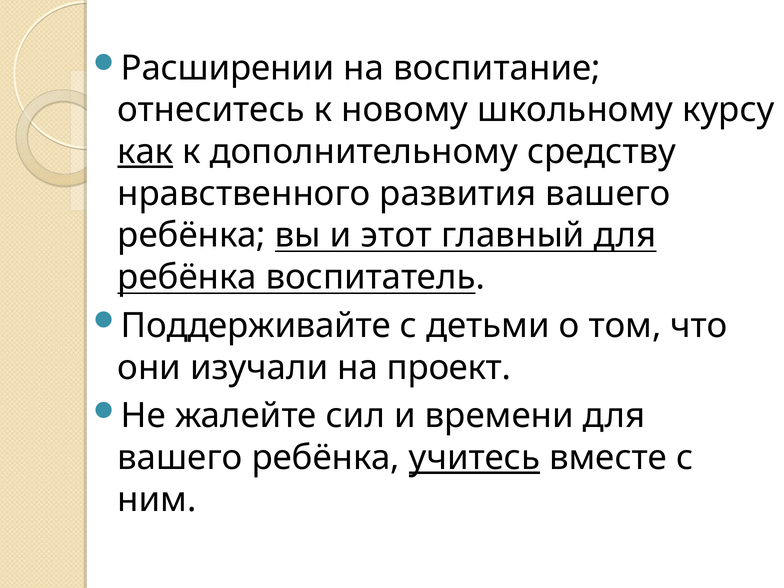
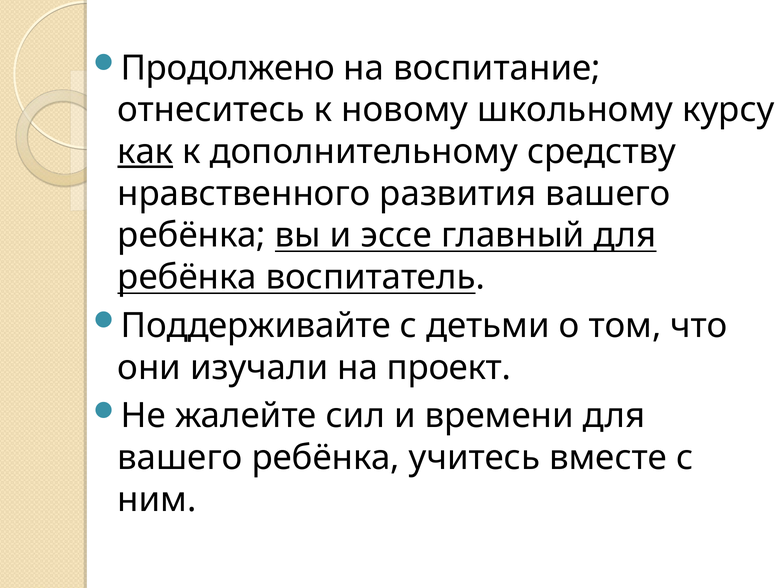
Расширении: Расширении -> Продолжено (228, 68)
этот: этот -> эссе (396, 235)
учитесь underline: present -> none (474, 458)
